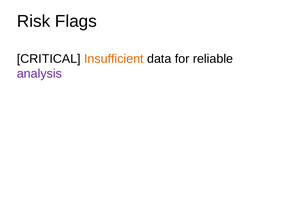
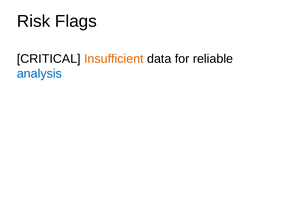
analysis colour: purple -> blue (39, 74)
